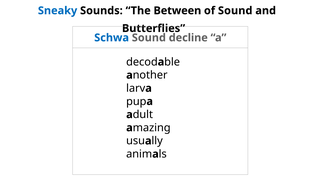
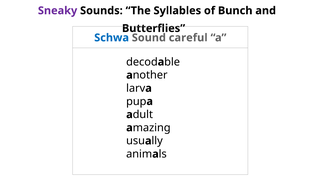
Sneaky colour: blue -> purple (58, 11)
Between: Between -> Syllables (177, 11)
of Sound: Sound -> Bunch (235, 11)
decline: decline -> careful (188, 38)
